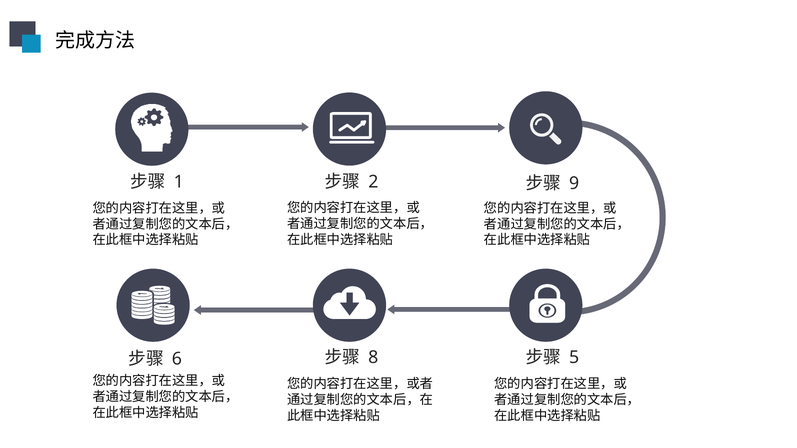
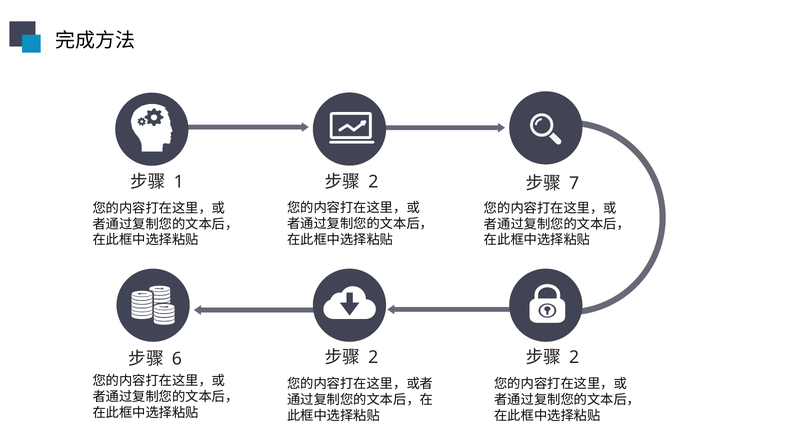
9: 9 -> 7 (574, 183)
8: 8 -> 2 (373, 358)
5: 5 -> 2 (574, 358)
